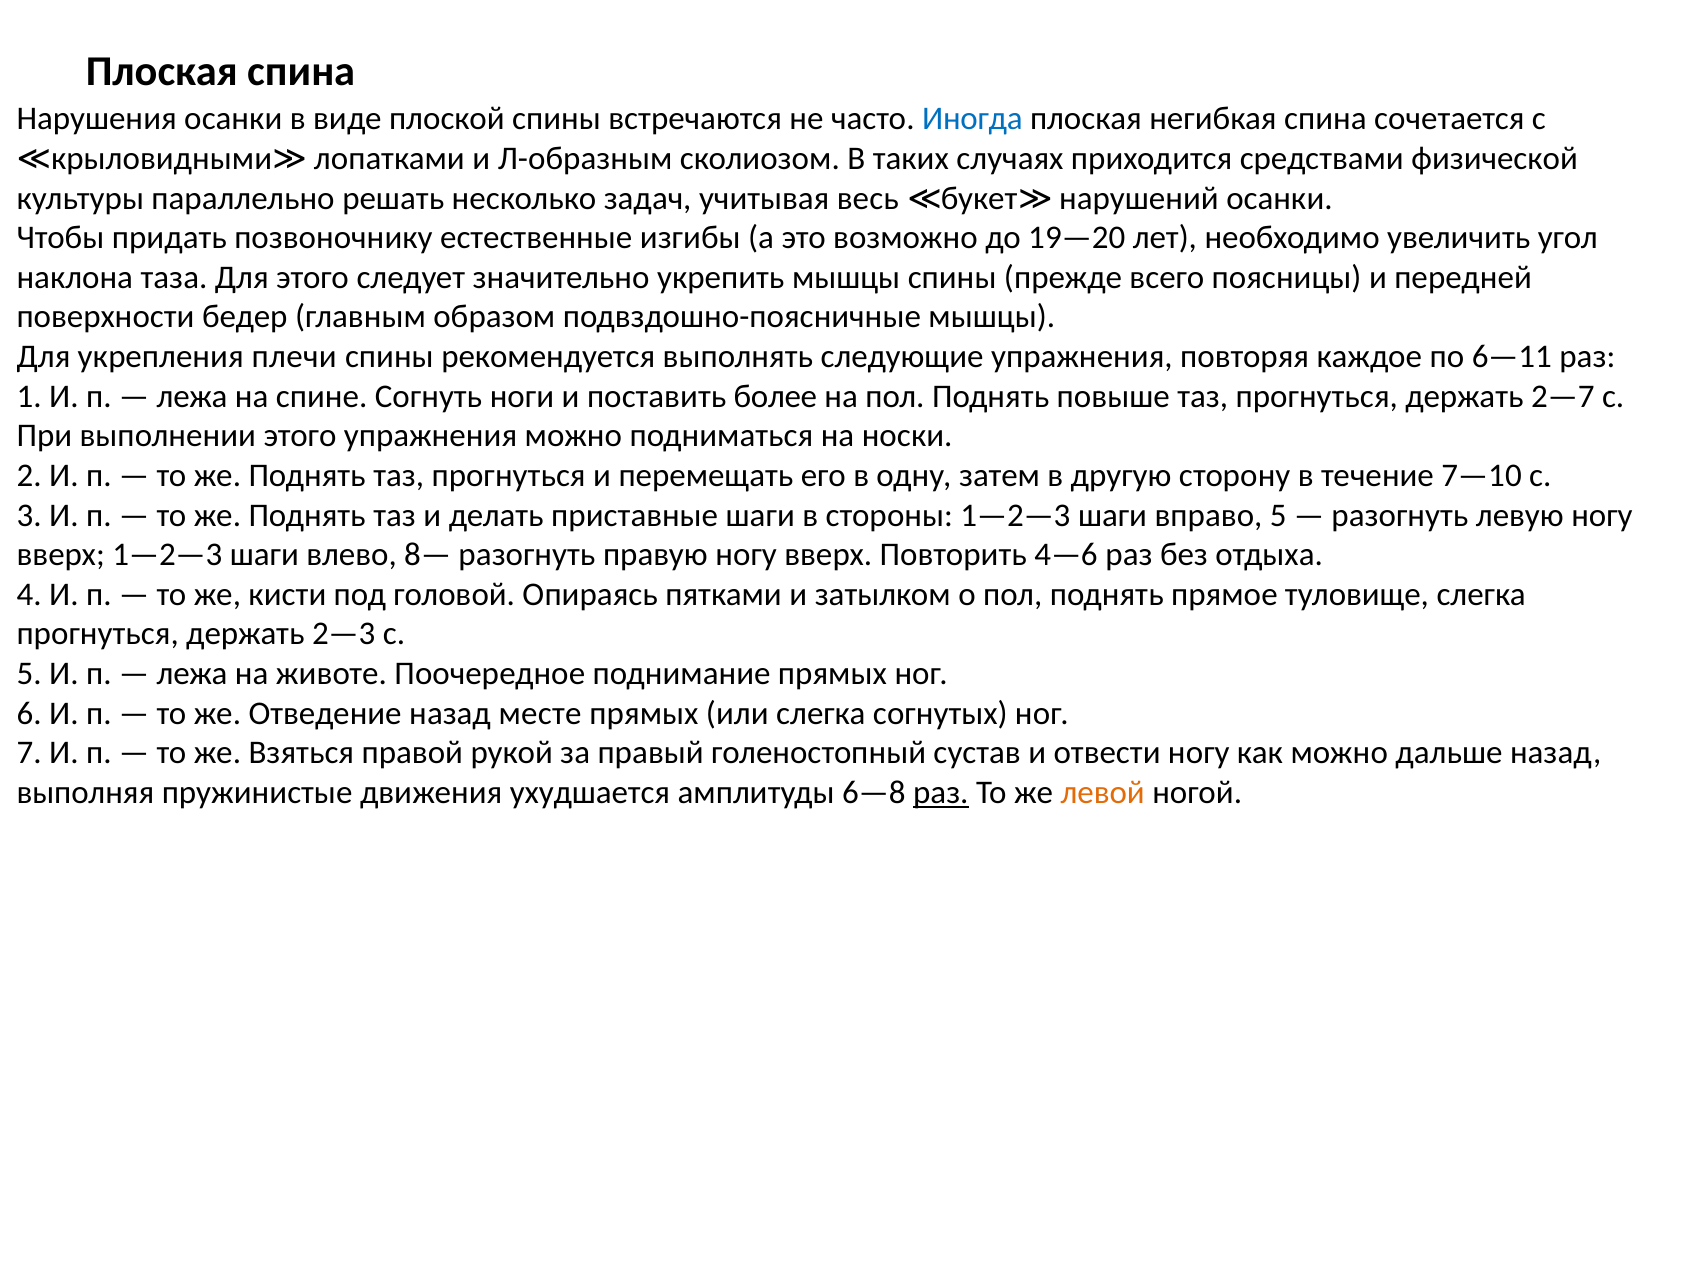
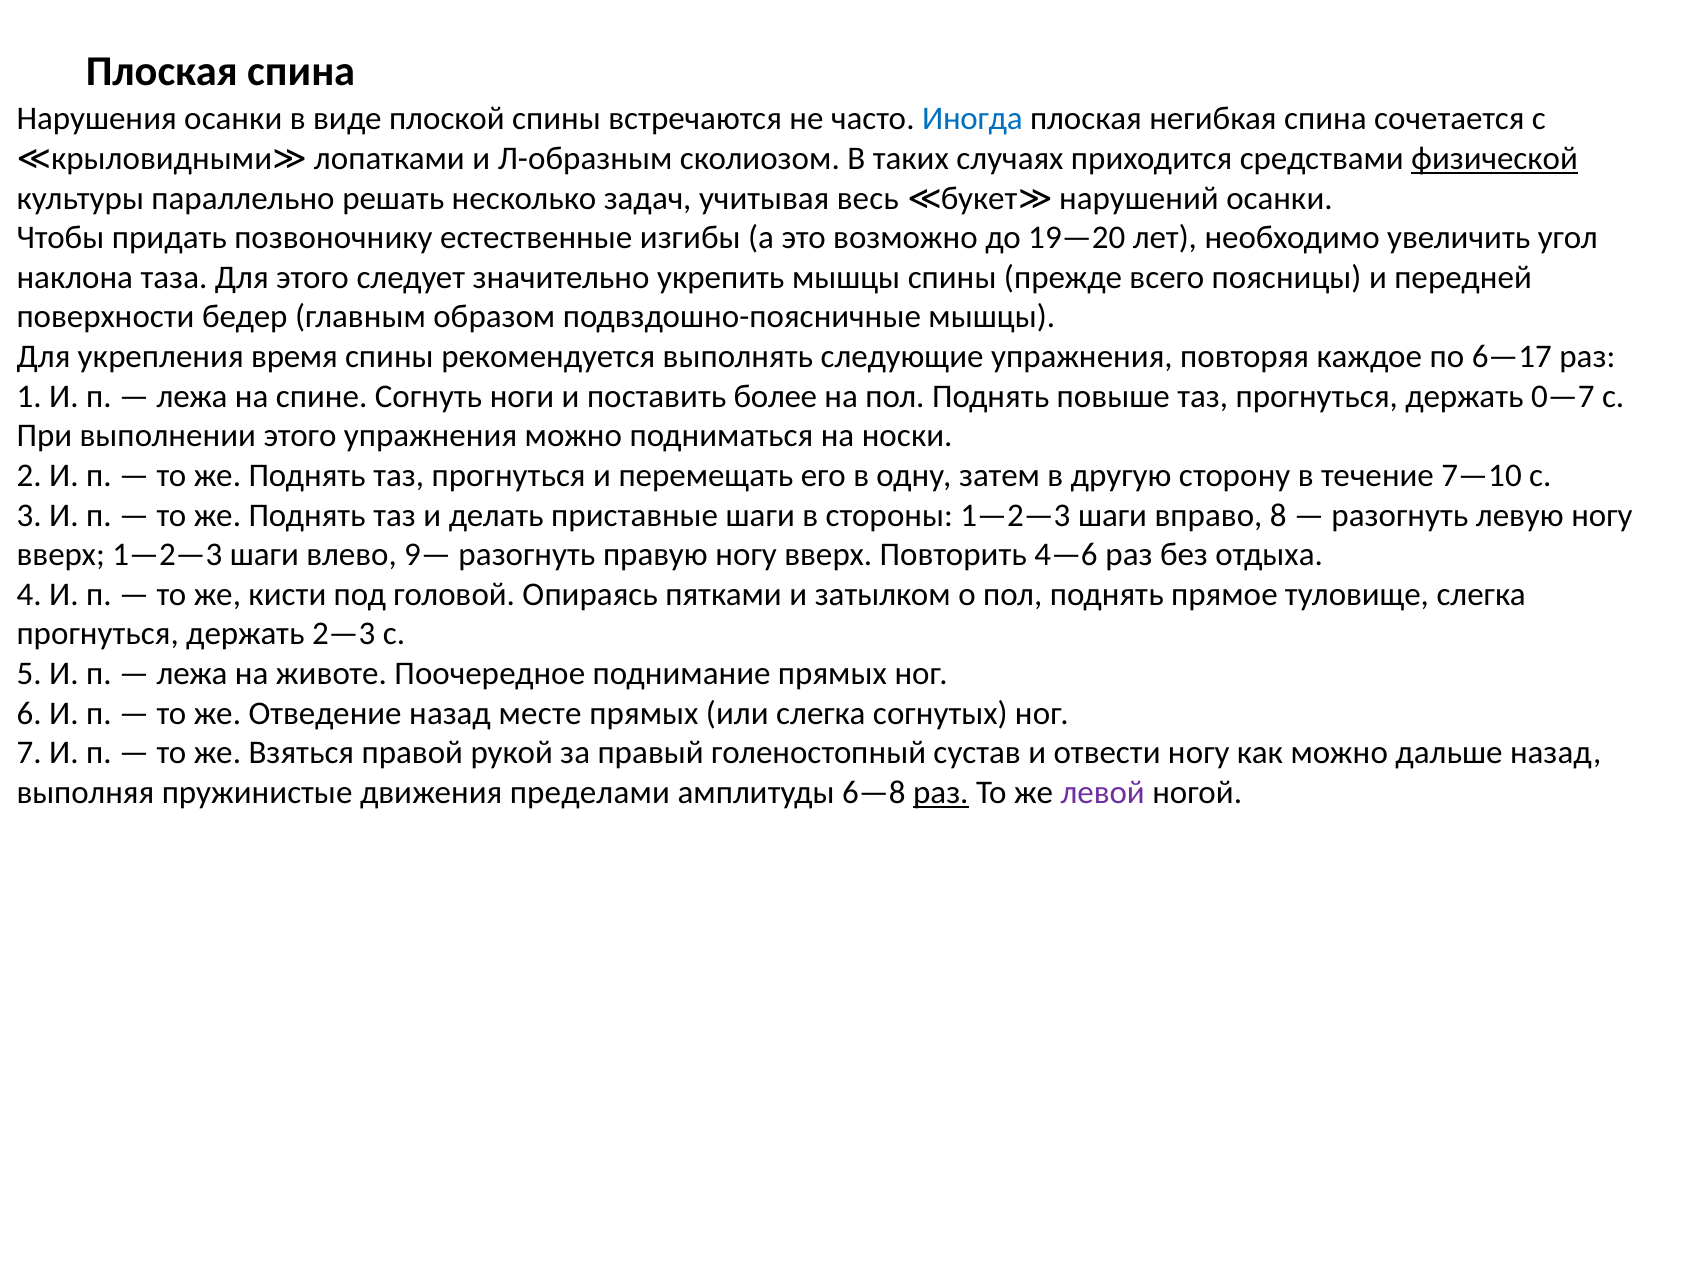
физической underline: none -> present (1495, 158)
плечи: плечи -> время (294, 357)
6—11: 6—11 -> 6—17 (1512, 357)
2—7: 2—7 -> 0—7 (1563, 396)
вправо 5: 5 -> 8 (1278, 515)
8—: 8— -> 9— (428, 555)
ухудшается: ухудшается -> пределами (590, 792)
левой colour: orange -> purple (1103, 792)
